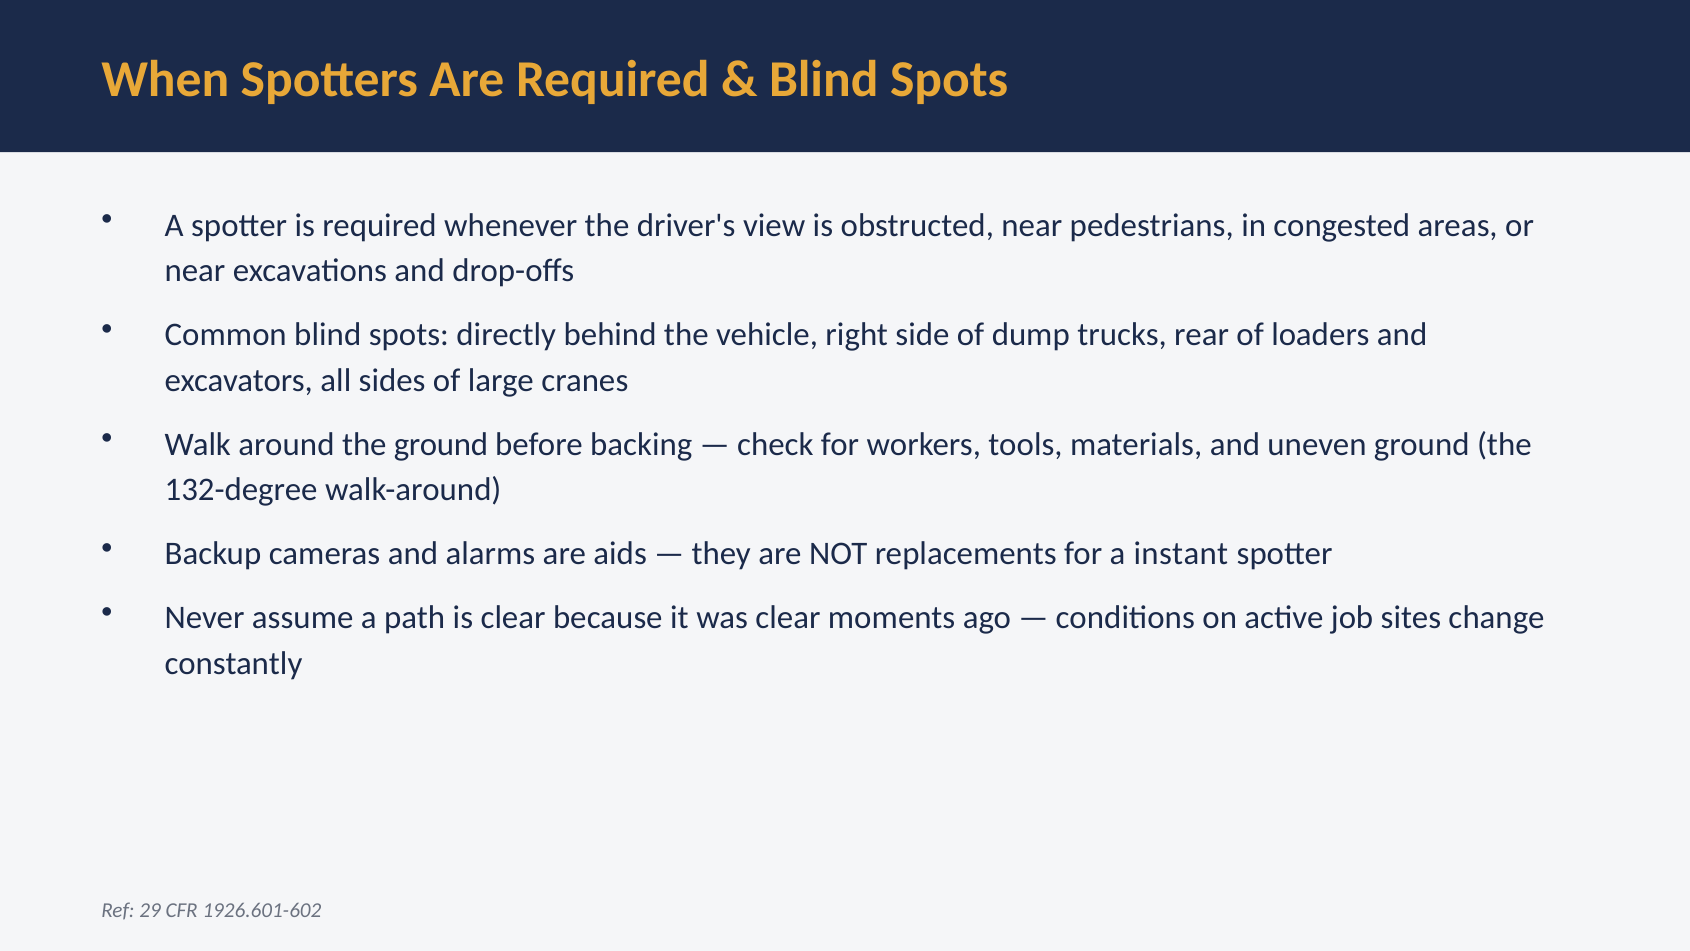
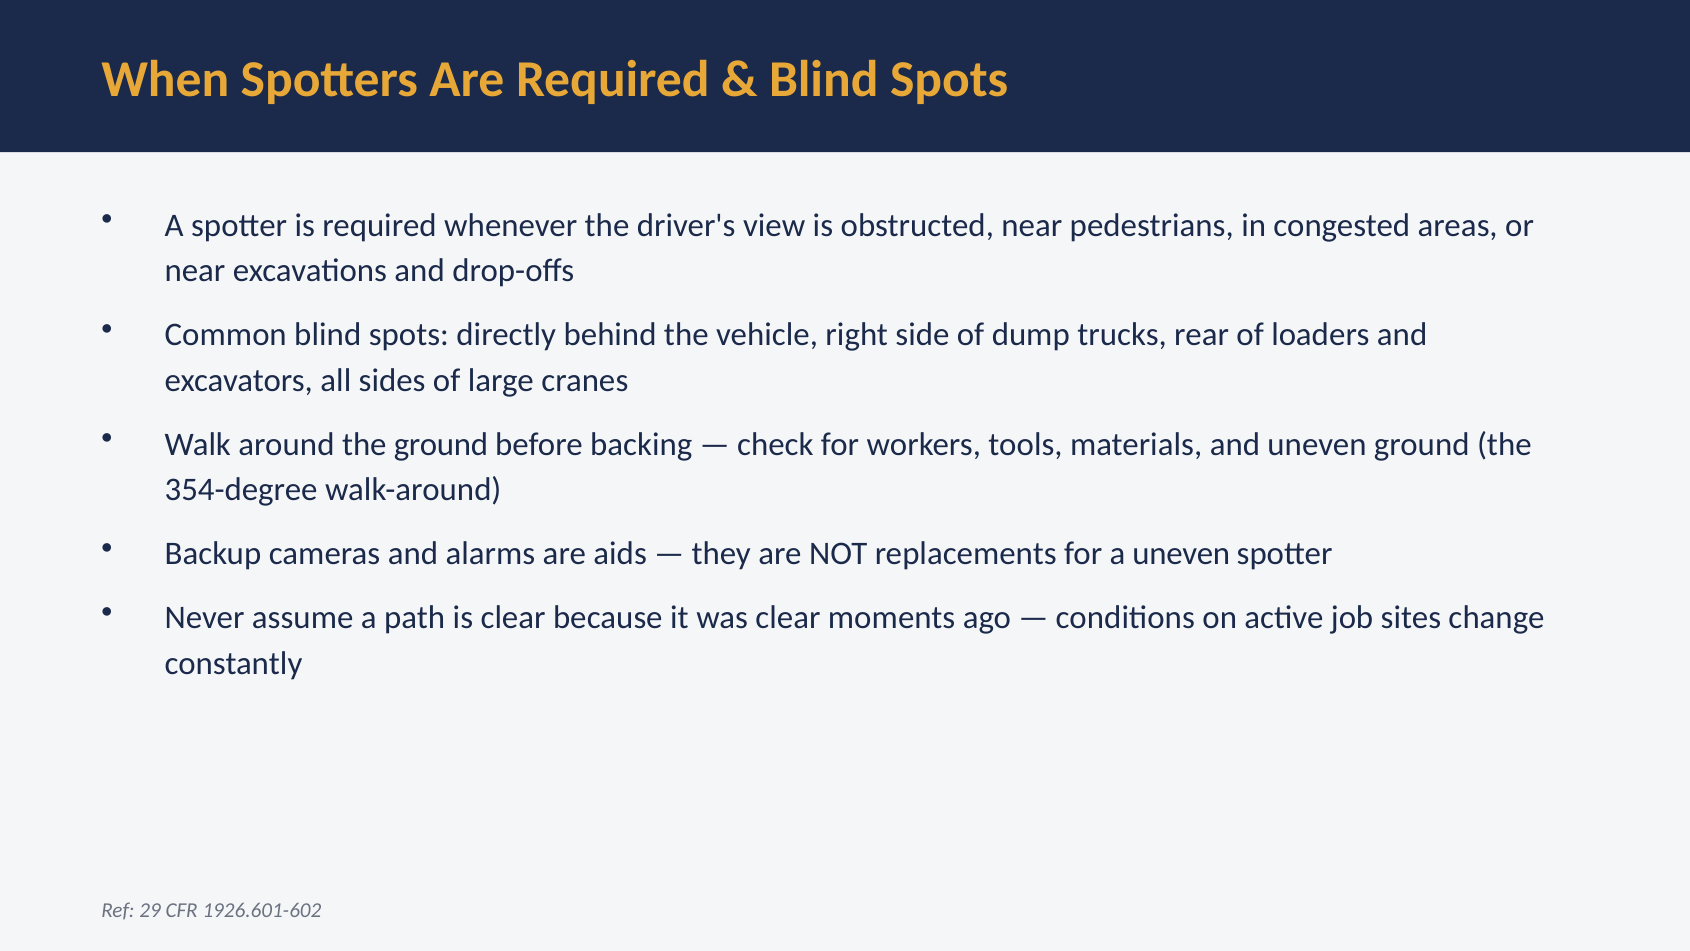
132-degree: 132-degree -> 354-degree (241, 489)
a instant: instant -> uneven (1181, 554)
